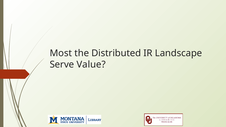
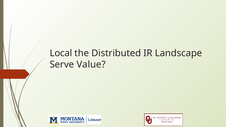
Most: Most -> Local (61, 53)
